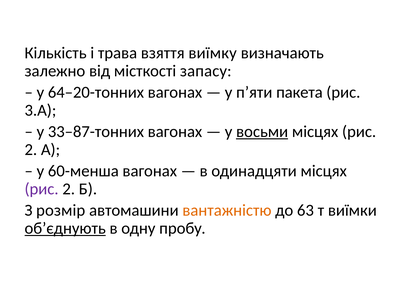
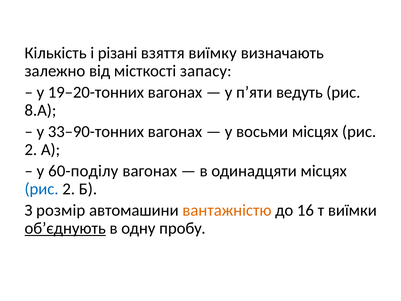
трава: трава -> різані (118, 53)
64–20-тонних: 64–20-тонних -> 19–20-тонних (96, 92)
пакета: пакета -> ведуть (299, 92)
3.А: 3.А -> 8.А (40, 110)
33–87-тонних: 33–87-тонних -> 33–90-тонних (96, 132)
восьми underline: present -> none (262, 132)
60-менша: 60-менша -> 60-поділу (83, 171)
рис colour: purple -> blue (42, 189)
63: 63 -> 16 (305, 210)
